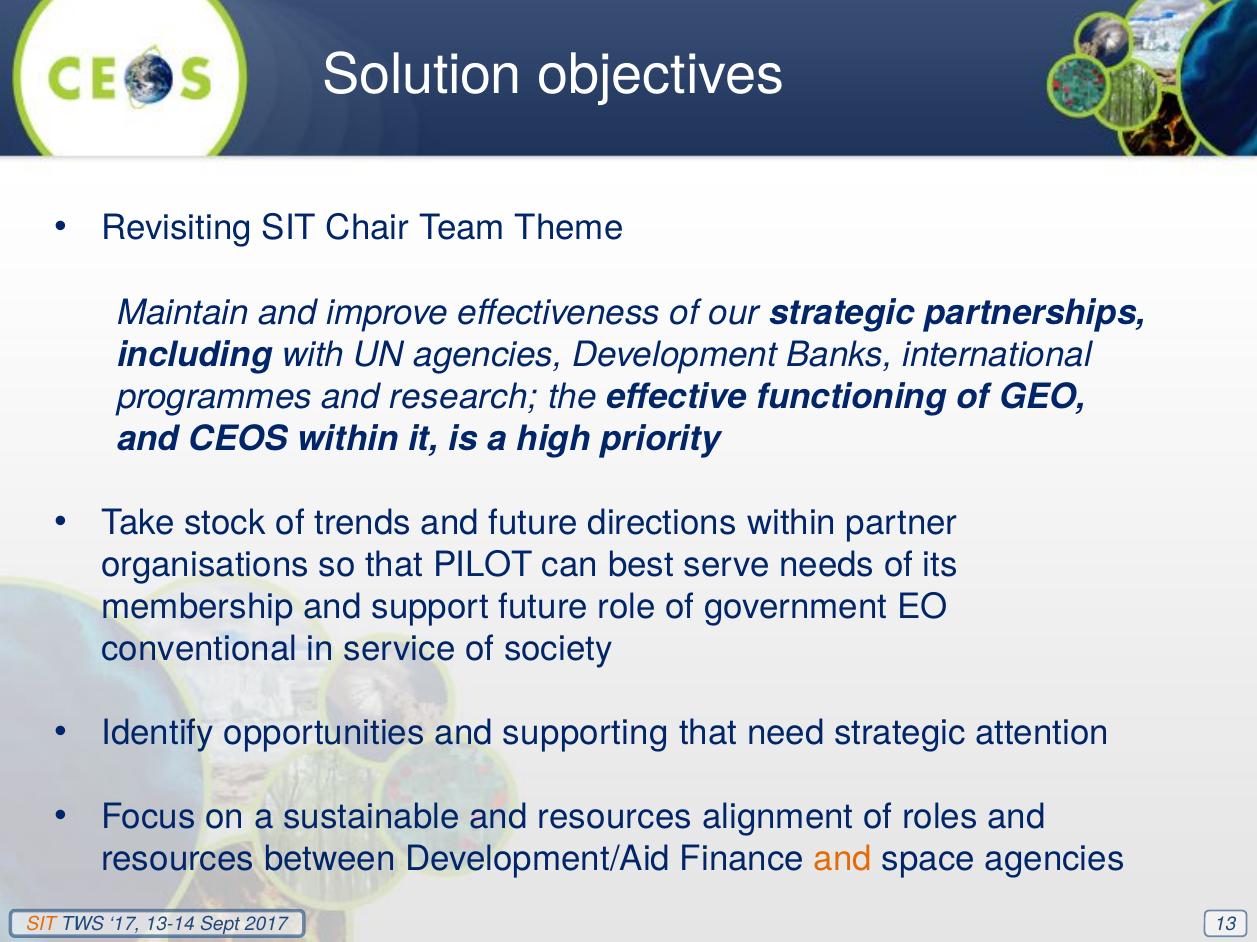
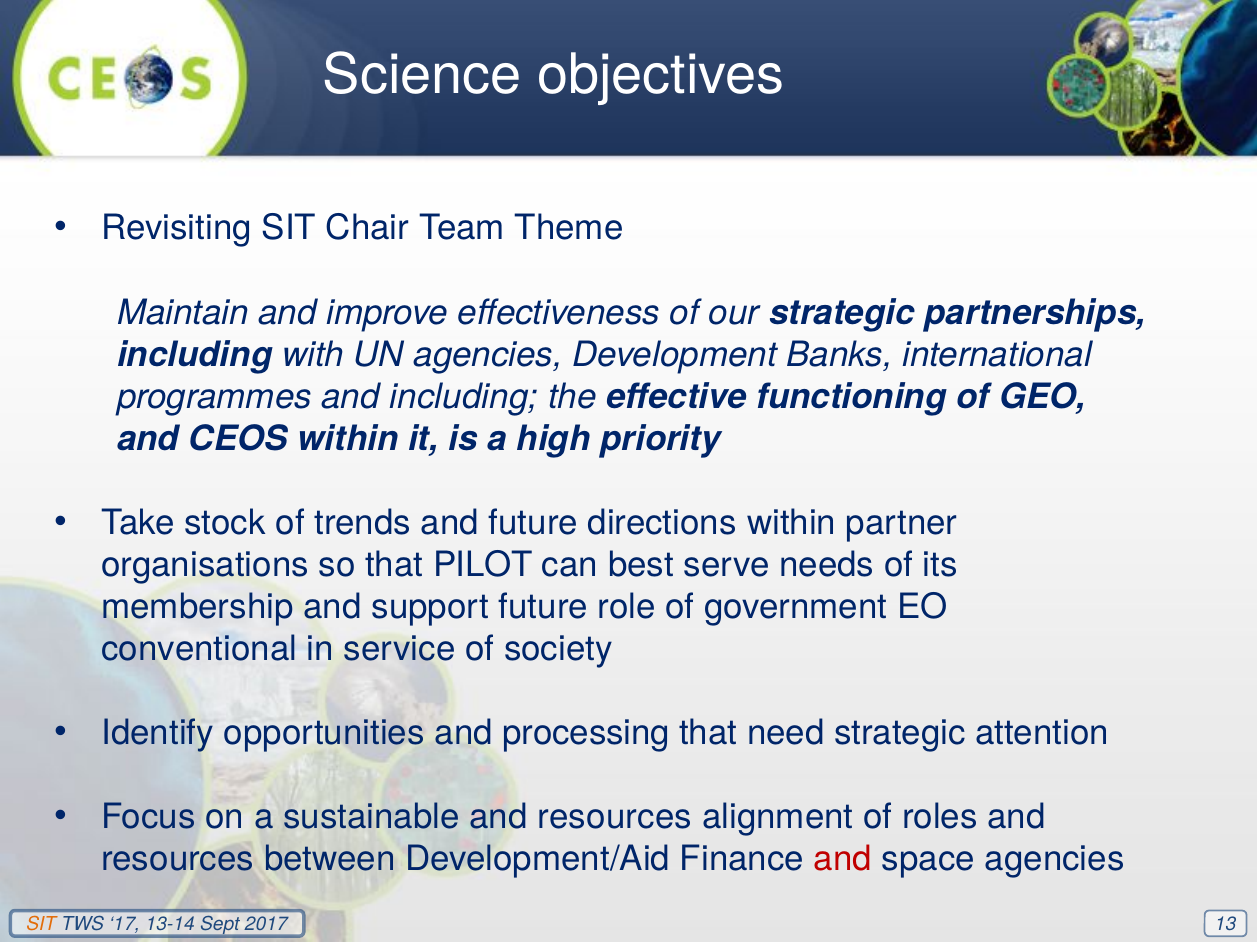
Solution: Solution -> Science (422, 75)
and research: research -> including (464, 397)
supporting: supporting -> processing (586, 734)
and colour: orange -> red (843, 860)
